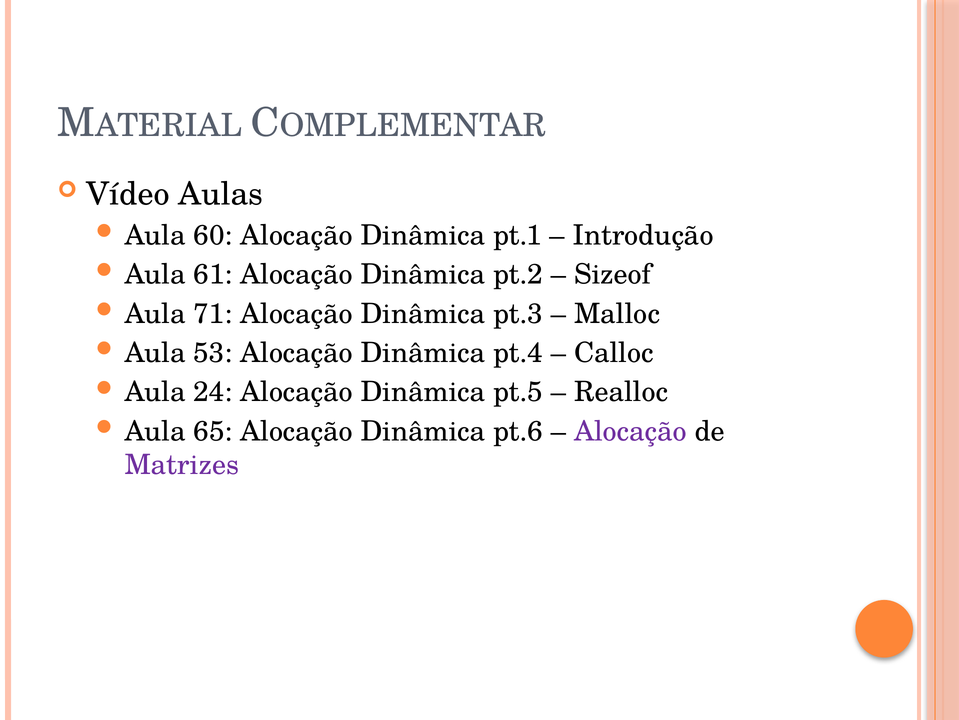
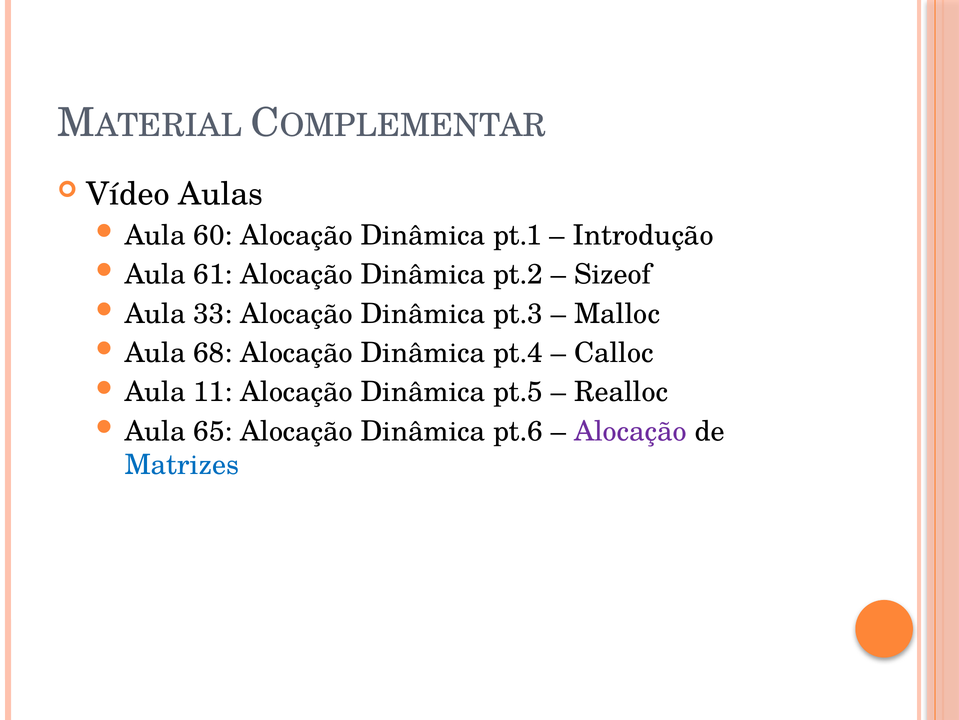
71: 71 -> 33 (213, 314)
53: 53 -> 68 (213, 353)
24: 24 -> 11 (213, 392)
Matrizes colour: purple -> blue (182, 465)
